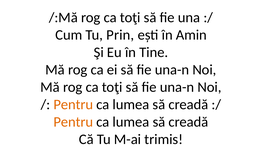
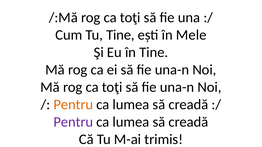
Tu Prin: Prin -> Tine (120, 35)
Amin: Amin -> Mele (191, 35)
Pentru colour: orange -> purple (73, 122)
